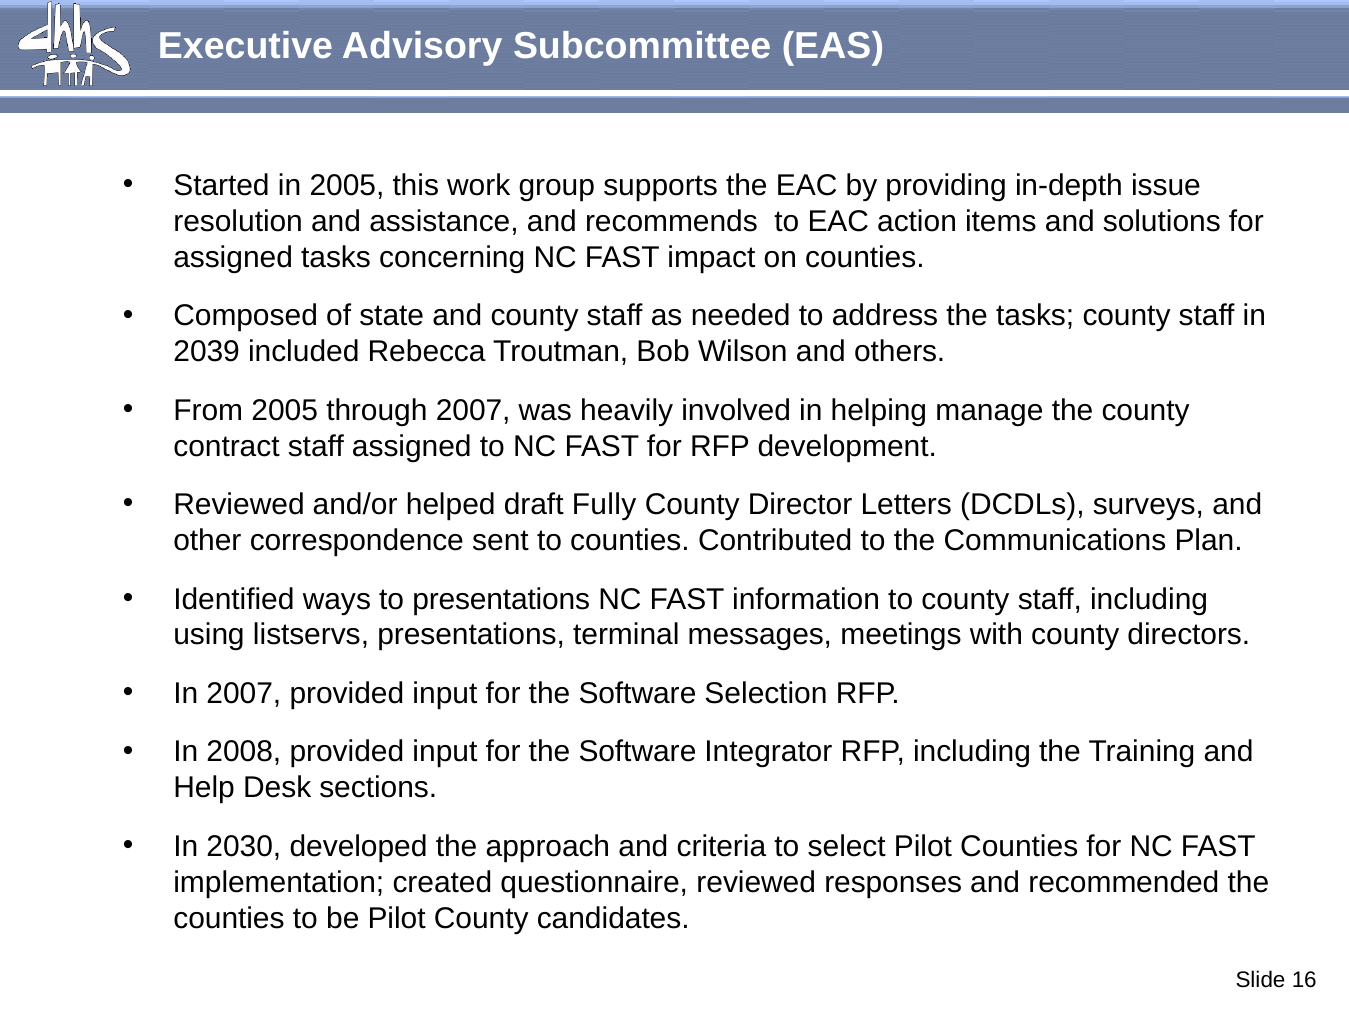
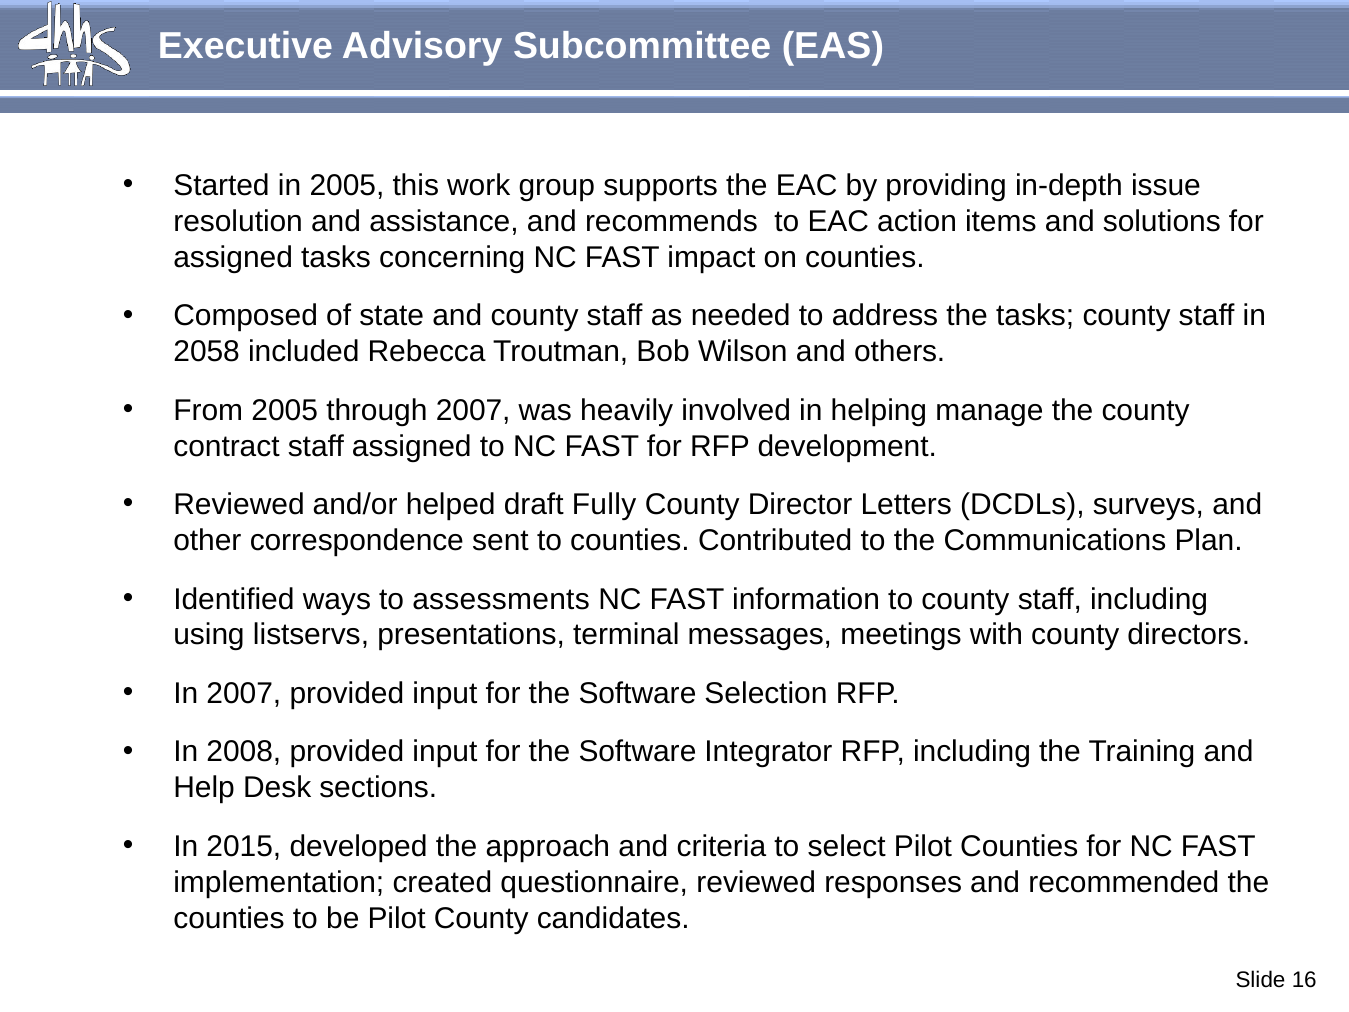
2039: 2039 -> 2058 (207, 352)
to presentations: presentations -> assessments (501, 599)
2030: 2030 -> 2015 (244, 846)
